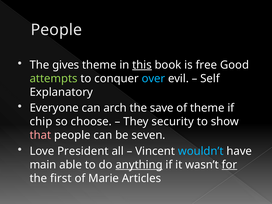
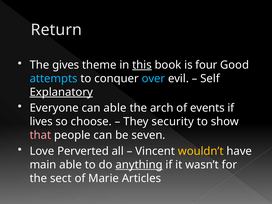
People: People -> Return (56, 30)
free: free -> four (206, 65)
attempts colour: light green -> light blue (54, 79)
Explanatory underline: none -> present (61, 92)
can arch: arch -> able (115, 108)
save: save -> arch (162, 108)
of theme: theme -> events (207, 108)
chip: chip -> lives (41, 122)
President: President -> Perverted (83, 151)
wouldn’t colour: light blue -> yellow (201, 151)
for underline: present -> none (230, 165)
first: first -> sect (61, 178)
